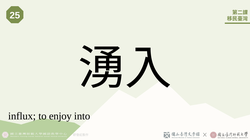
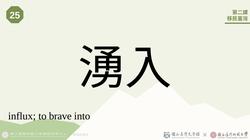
enjoy: enjoy -> brave (60, 117)
